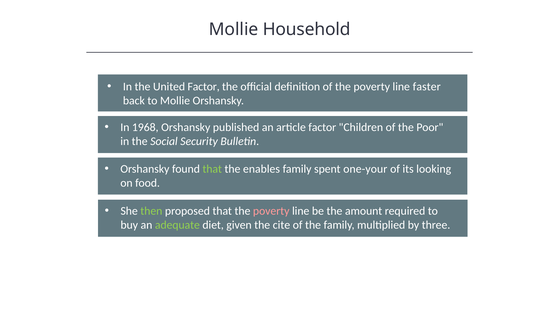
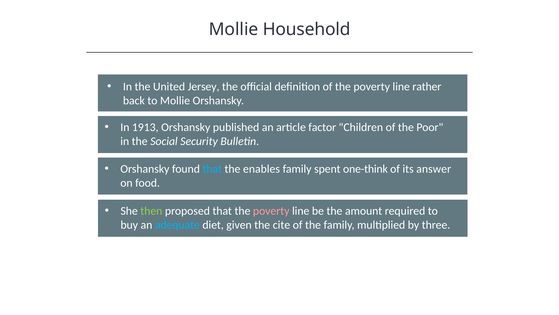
United Factor: Factor -> Jersey (204, 86)
faster: faster -> rather (427, 86)
1968: 1968 -> 1913 (145, 127)
that colour: light green -> light blue (212, 169)
one-your: one-your -> one-think (365, 169)
looking: looking -> answer (434, 169)
adequate colour: light green -> light blue (177, 225)
